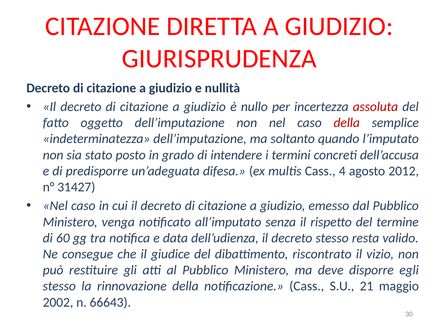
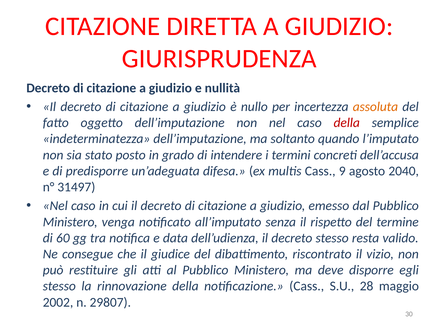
assoluta colour: red -> orange (375, 107)
4: 4 -> 9 (342, 171)
2012: 2012 -> 2040 (404, 171)
31427: 31427 -> 31497 (76, 187)
21: 21 -> 28 (367, 286)
66643: 66643 -> 29807 (110, 303)
